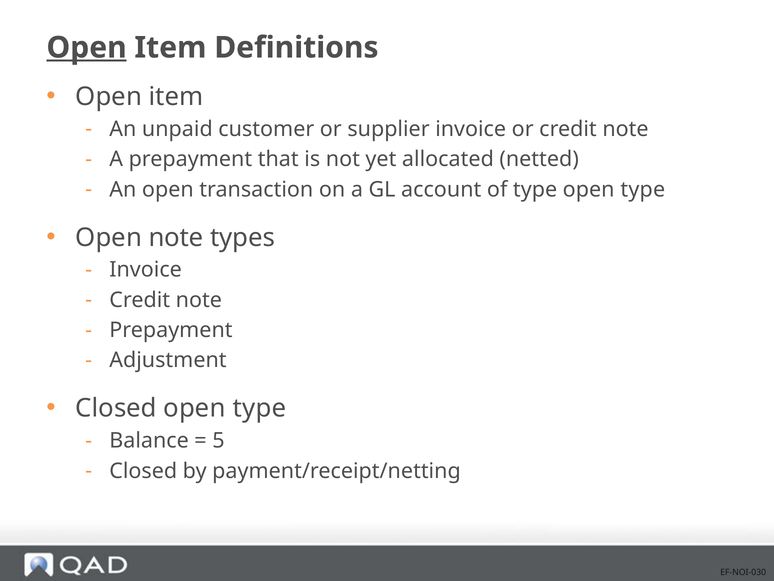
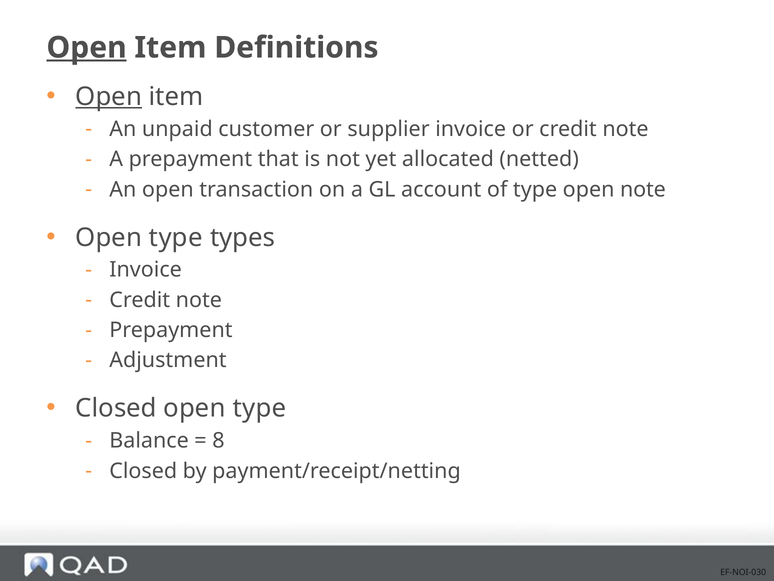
Open underline: none -> present (109, 97)
type open type: type -> note (643, 189)
note: note -> type (176, 237)
5: 5 -> 8 (218, 440)
